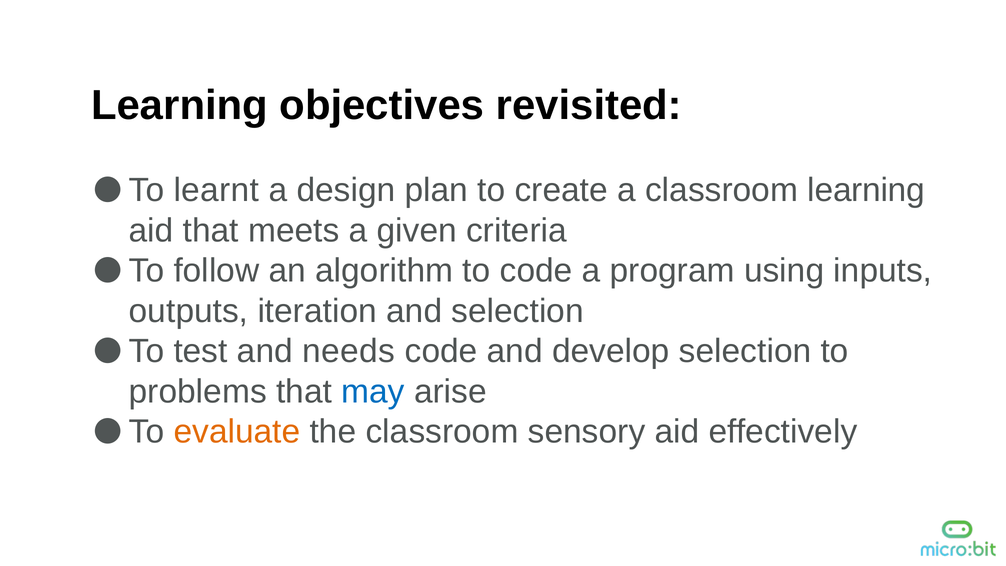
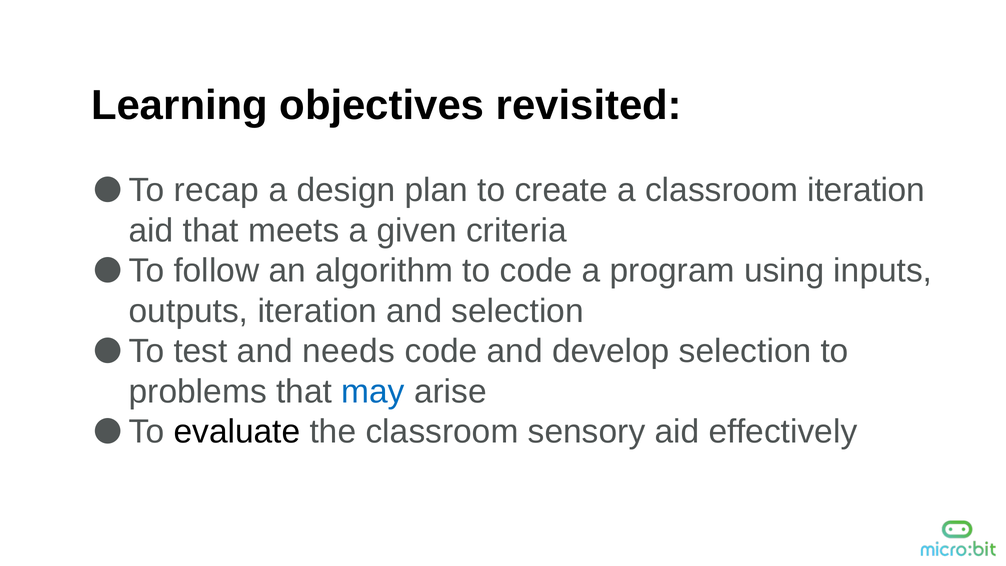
learnt: learnt -> recap (216, 190)
classroom learning: learning -> iteration (866, 190)
evaluate colour: orange -> black (237, 432)
